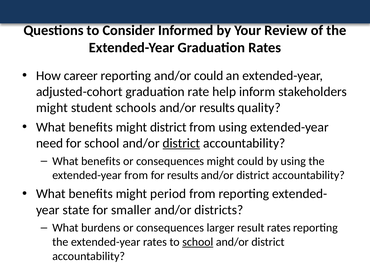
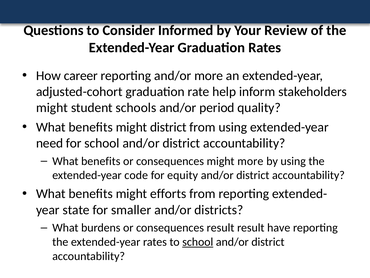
and/or could: could -> more (209, 76)
and/or results: results -> period (217, 108)
district underline: present -> none (181, 143)
might could: could -> more (250, 161)
extended-year from: from -> code (136, 175)
for results: results -> equity (183, 175)
period: period -> efforts (168, 193)
consequences larger: larger -> result (221, 227)
result rates: rates -> have (279, 227)
